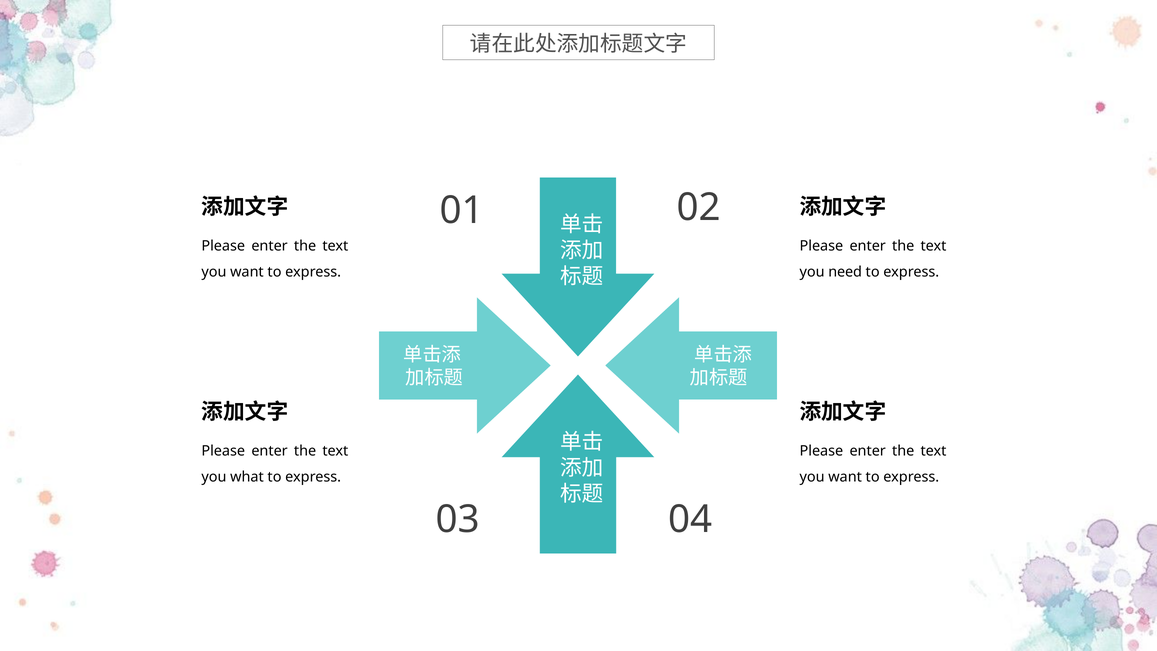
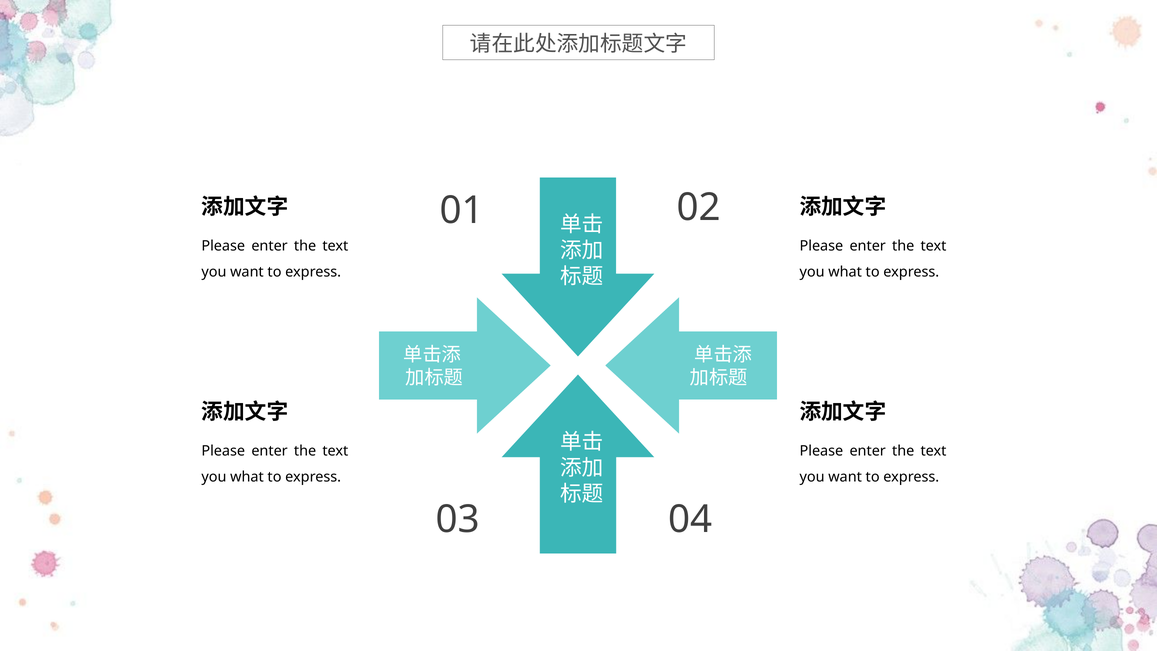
need: need -> what (845, 272)
